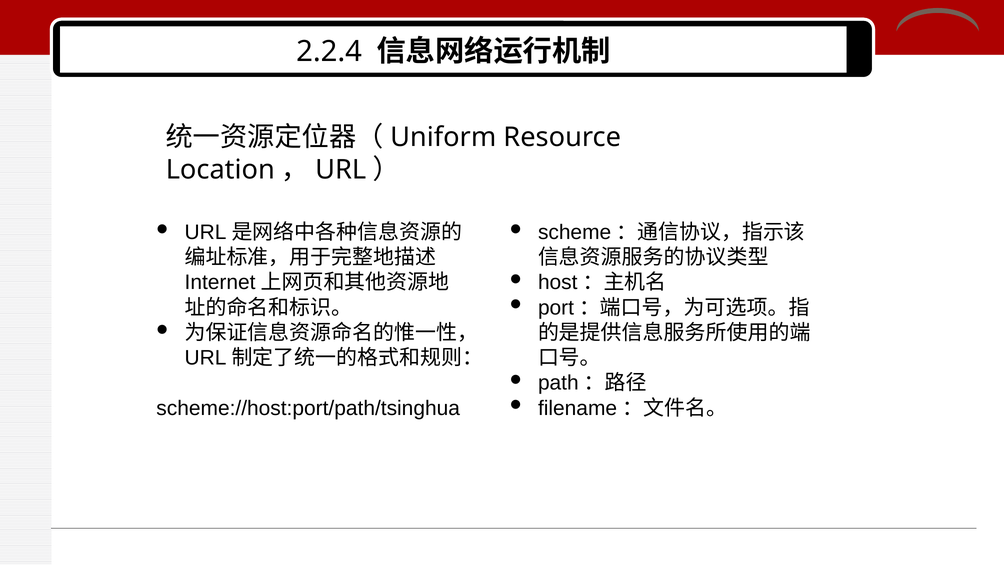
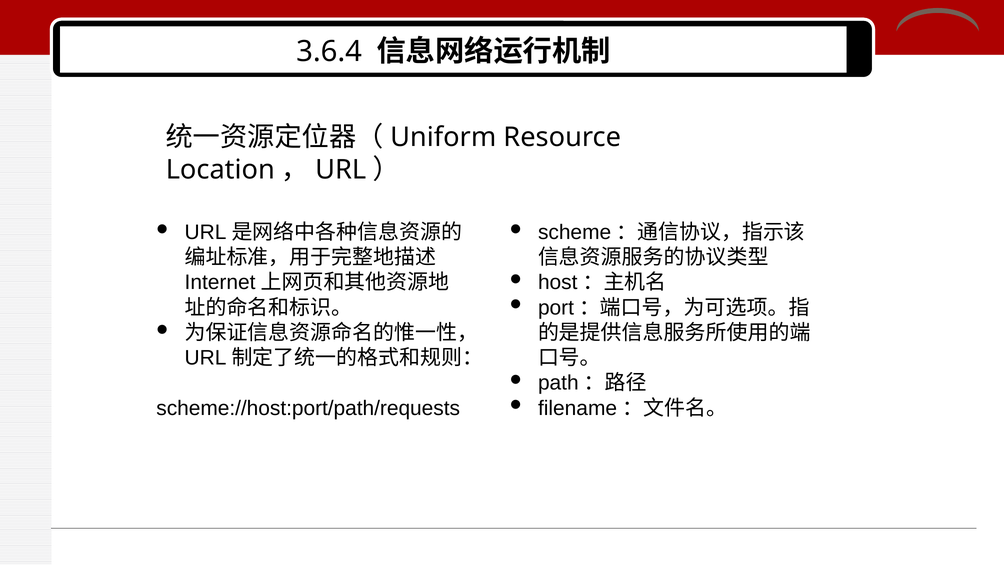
2.2.4: 2.2.4 -> 3.6.4 (329, 51)
scheme://host:port/path/tsinghua: scheme://host:port/path/tsinghua -> scheme://host:port/path/requests (308, 408)
